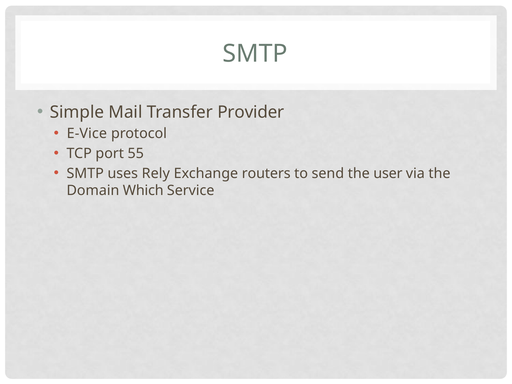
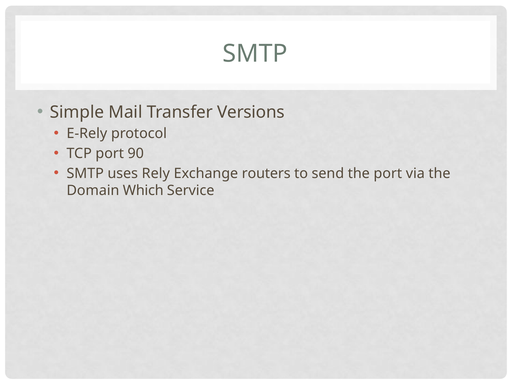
Provider: Provider -> Versions (251, 112)
E-Vice: E-Vice -> E-Rely (87, 134)
55: 55 -> 90 (136, 153)
the user: user -> port (388, 173)
